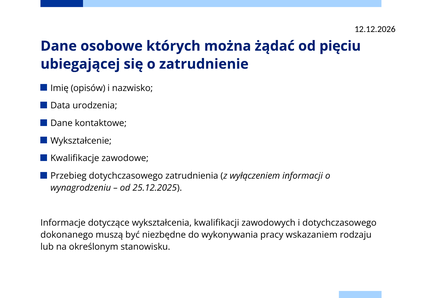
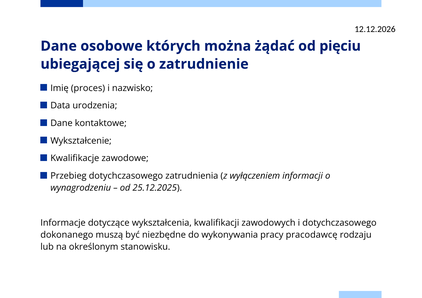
opisów: opisów -> proces (88, 88)
wskazaniem: wskazaniem -> pracodawcę (312, 235)
